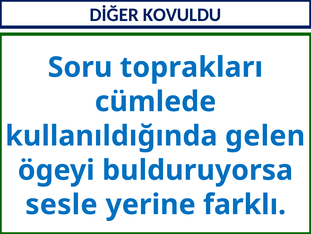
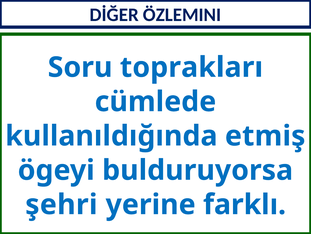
KOVULDU: KOVULDU -> ÖZLEMINI (182, 15)
gelen: gelen -> etmiş (265, 136)
sesle: sesle -> şehri (61, 204)
